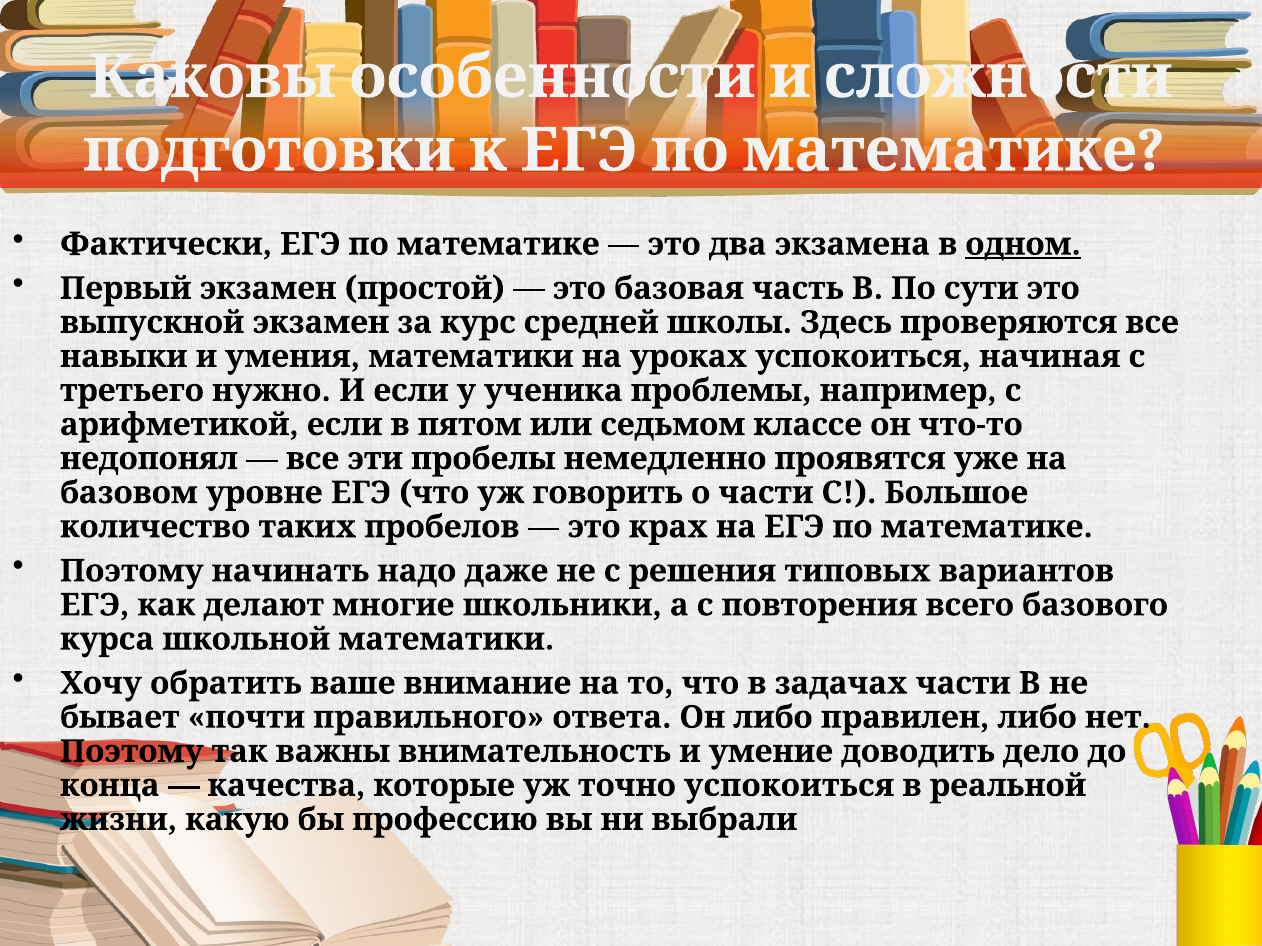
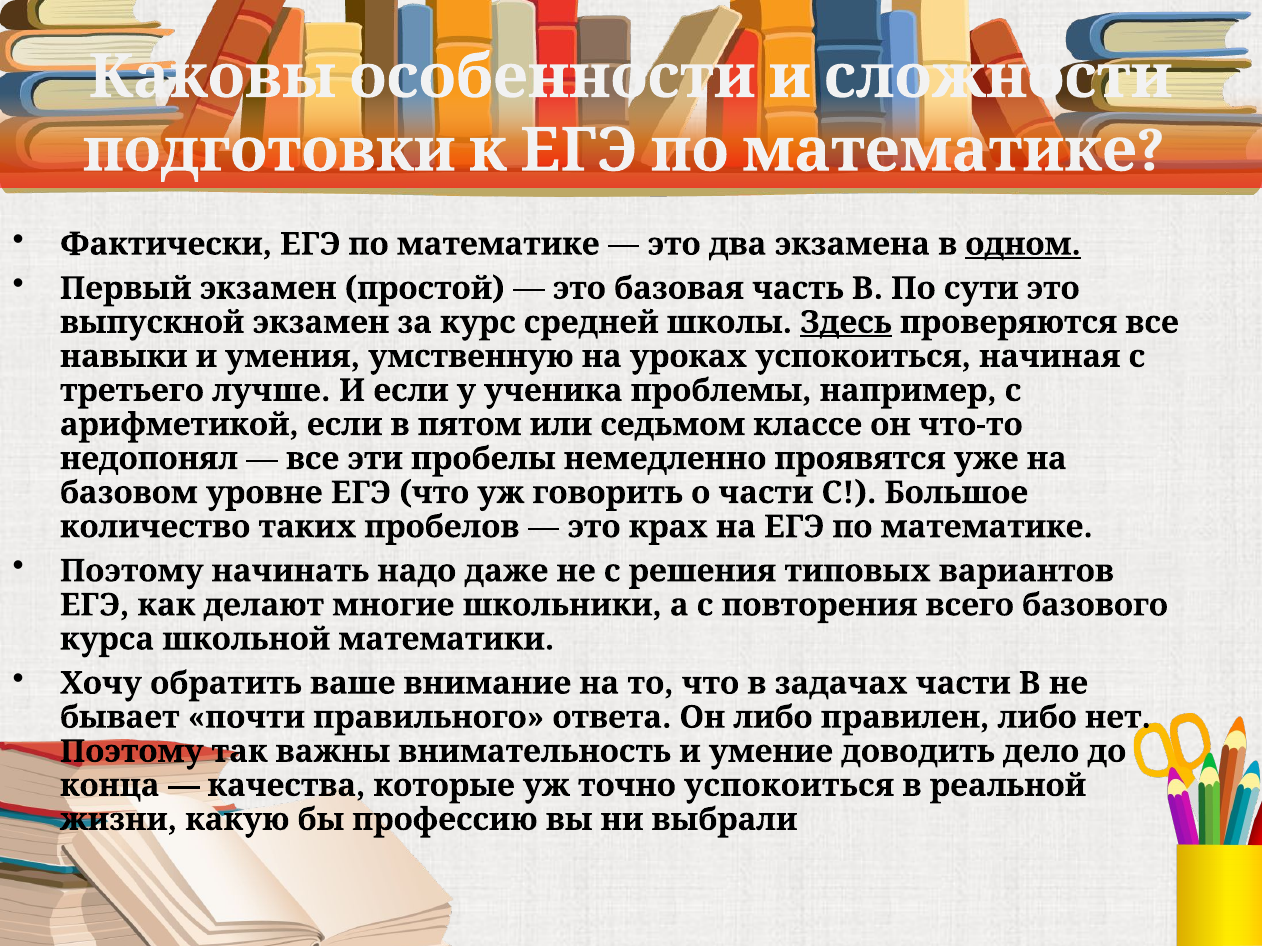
Здесь underline: none -> present (846, 323)
умения математики: математики -> умственную (471, 357)
нужно: нужно -> лучше (271, 391)
